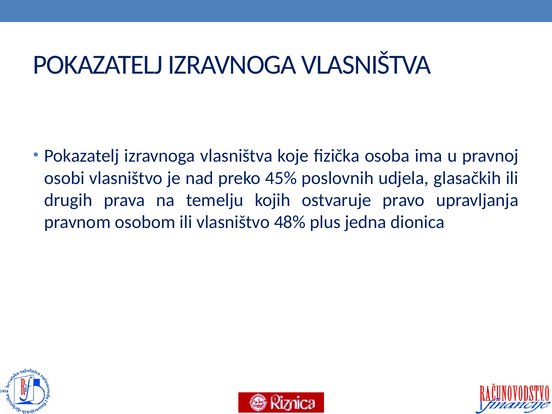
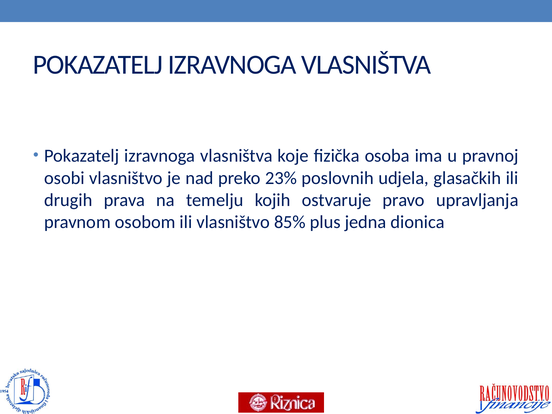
45%: 45% -> 23% (281, 178)
48%: 48% -> 85% (290, 222)
